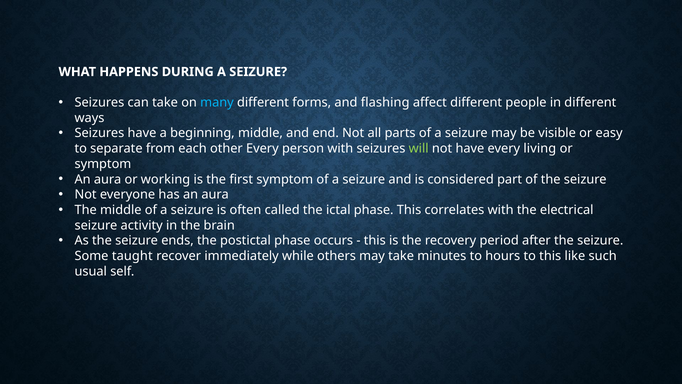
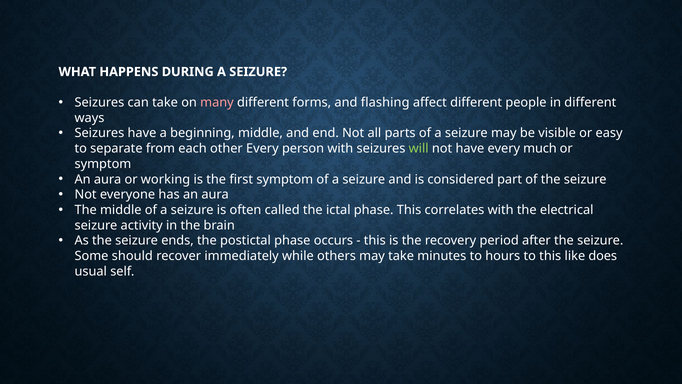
many colour: light blue -> pink (217, 102)
living: living -> much (540, 148)
taught: taught -> should (132, 256)
such: such -> does (603, 256)
